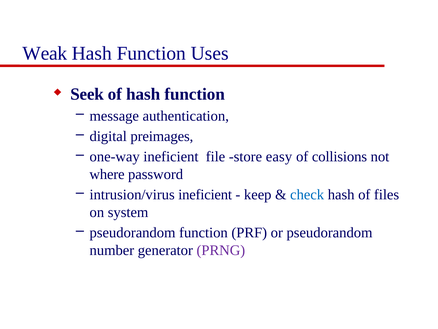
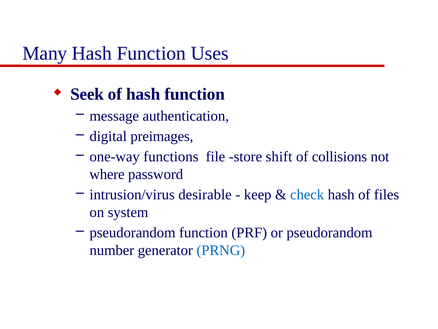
Weak: Weak -> Many (45, 53)
one-way ineficient: ineficient -> functions (171, 157)
easy: easy -> shift (279, 157)
intrusion/virus ineficient: ineficient -> desirable (205, 194)
PRNG colour: purple -> blue (221, 250)
